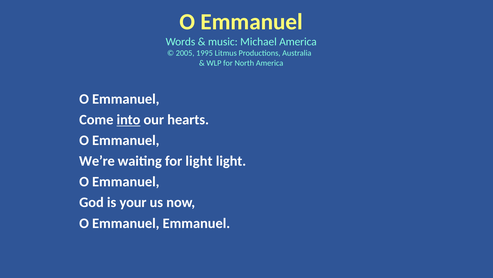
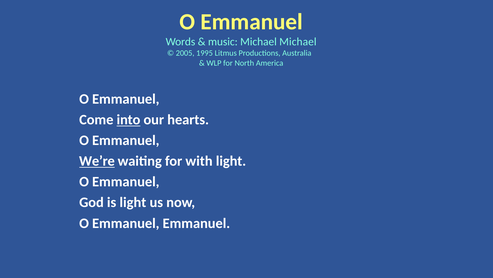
Michael America: America -> Michael (298, 42)
We’re underline: none -> present (97, 161)
for light: light -> with (199, 161)
is your: your -> light (133, 202)
